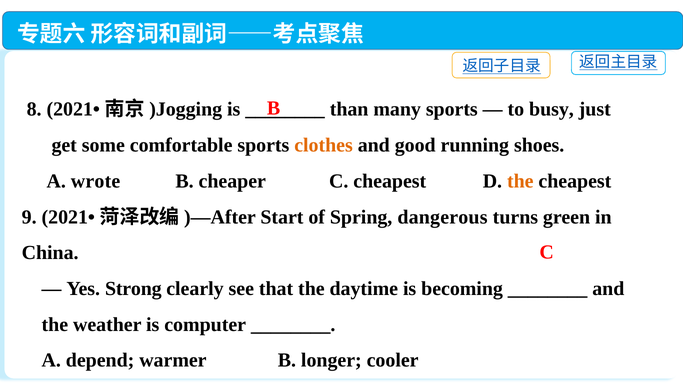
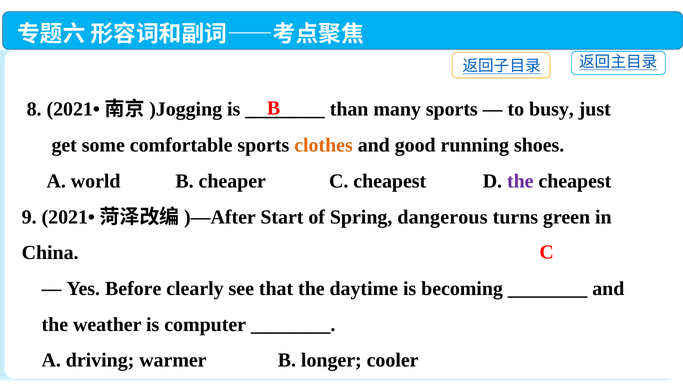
wrote: wrote -> world (96, 181)
the colour: orange -> purple (520, 181)
Strong: Strong -> Before (133, 289)
depend: depend -> driving (100, 361)
